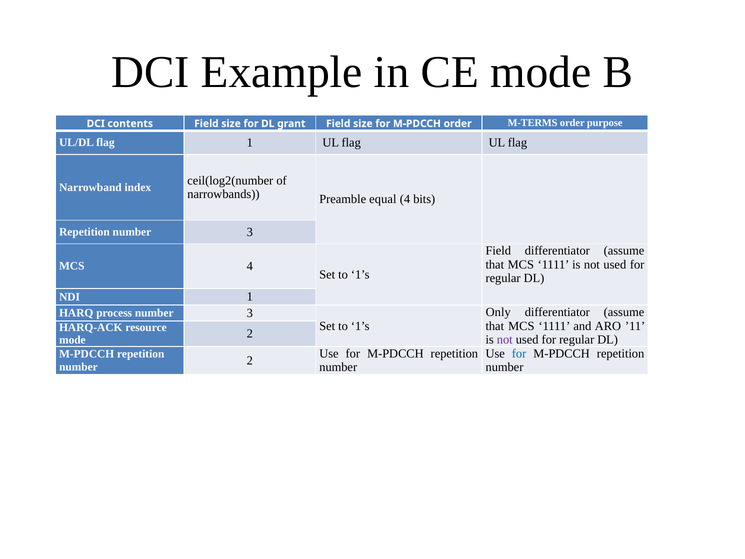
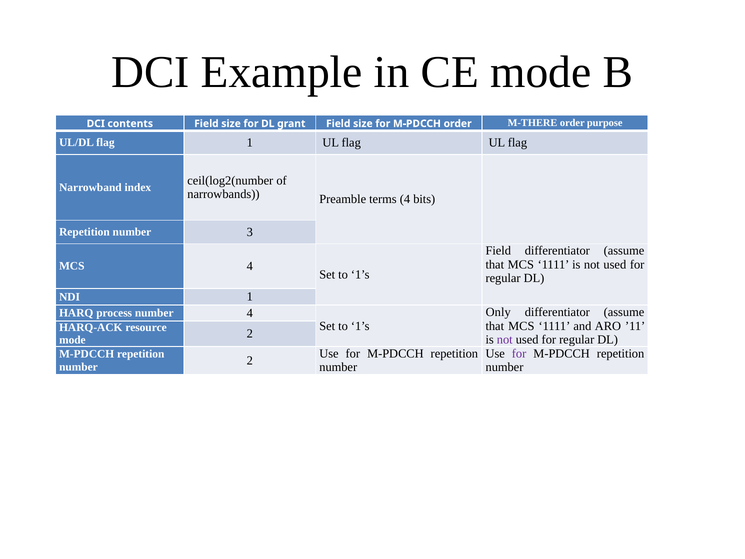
M-TERMS: M-TERMS -> M-THERE (533, 123)
equal: equal -> terms (383, 199)
process number 3: 3 -> 4 (250, 313)
for colour: blue -> purple (519, 353)
